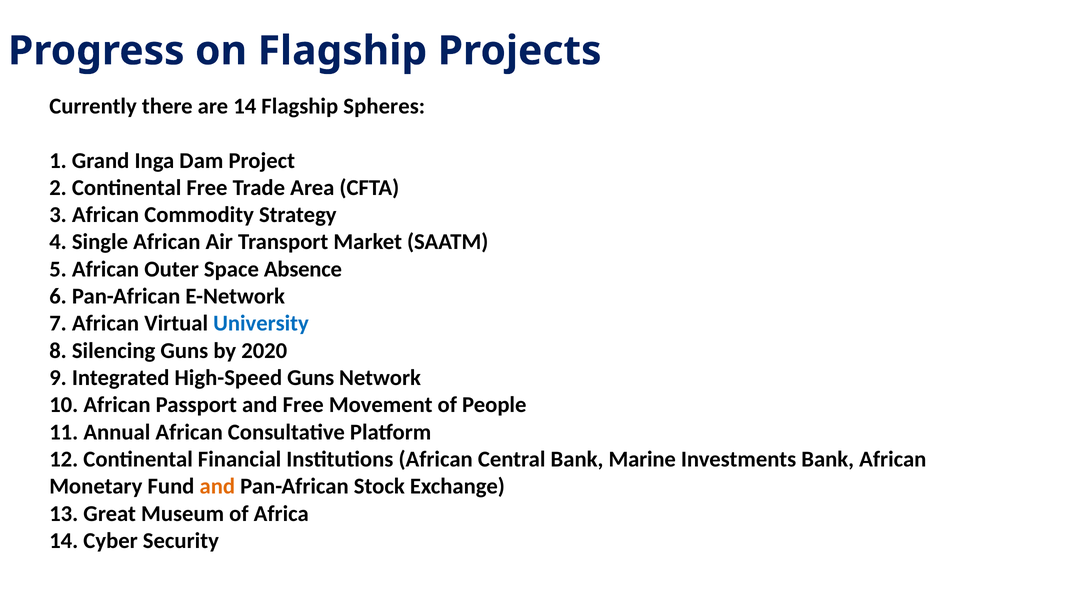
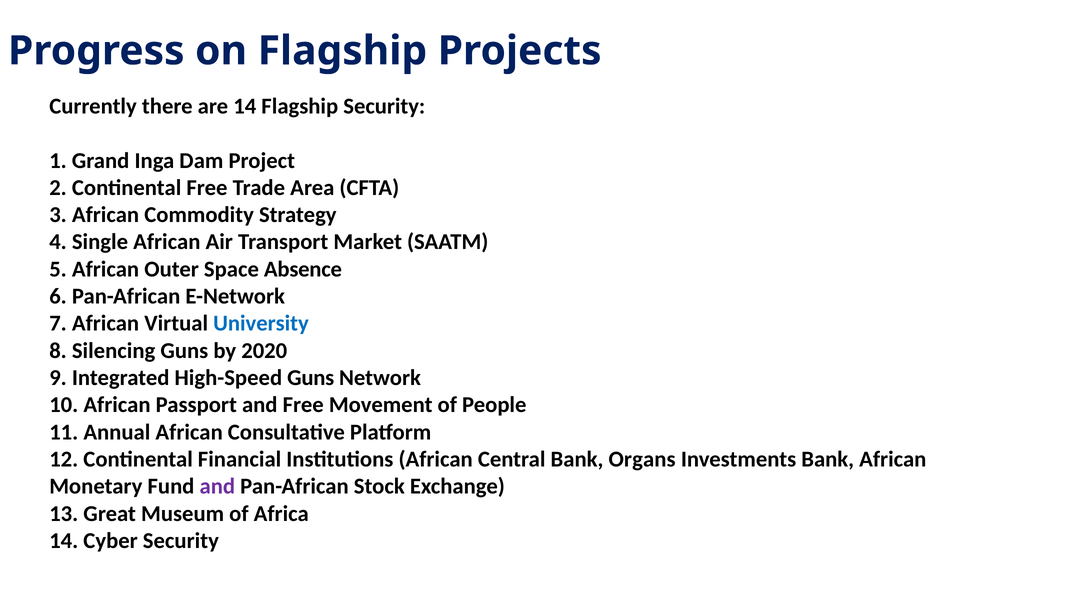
Flagship Spheres: Spheres -> Security (384, 106)
Marine: Marine -> Organs (642, 460)
and colour: orange -> purple (217, 487)
